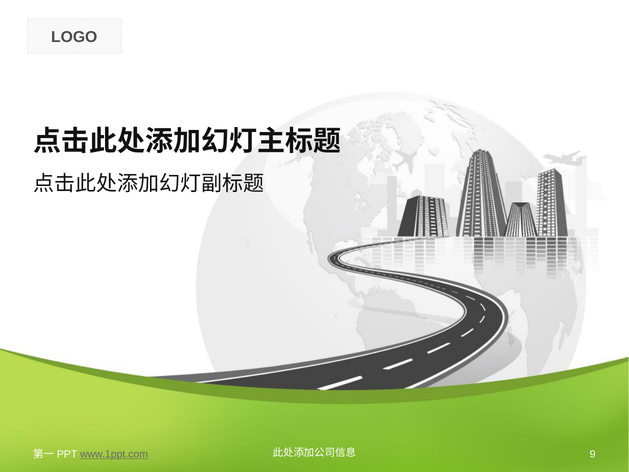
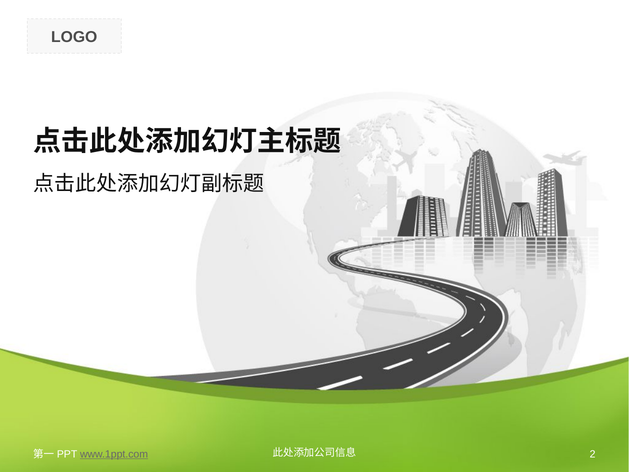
9: 9 -> 2 (593, 454)
